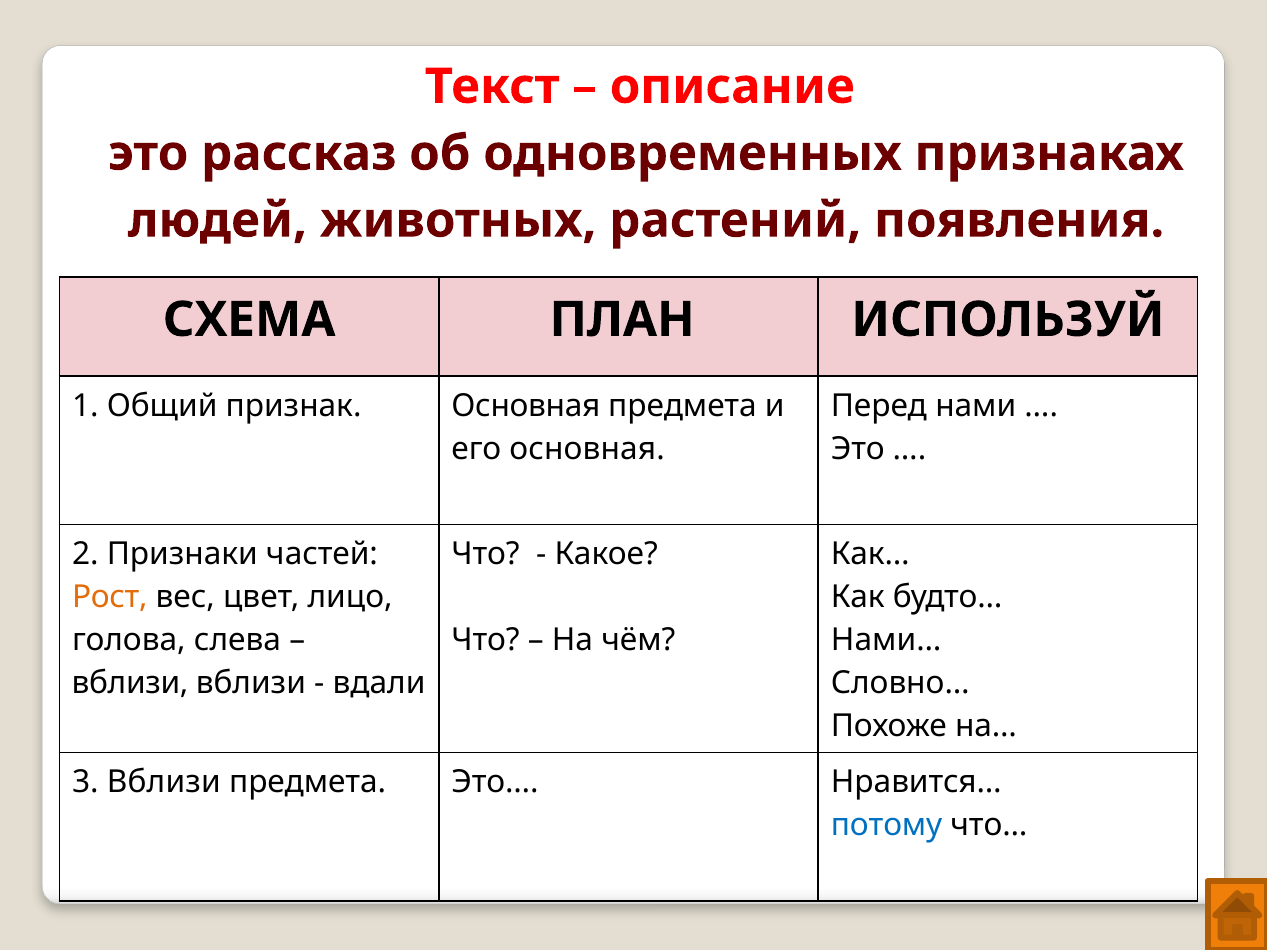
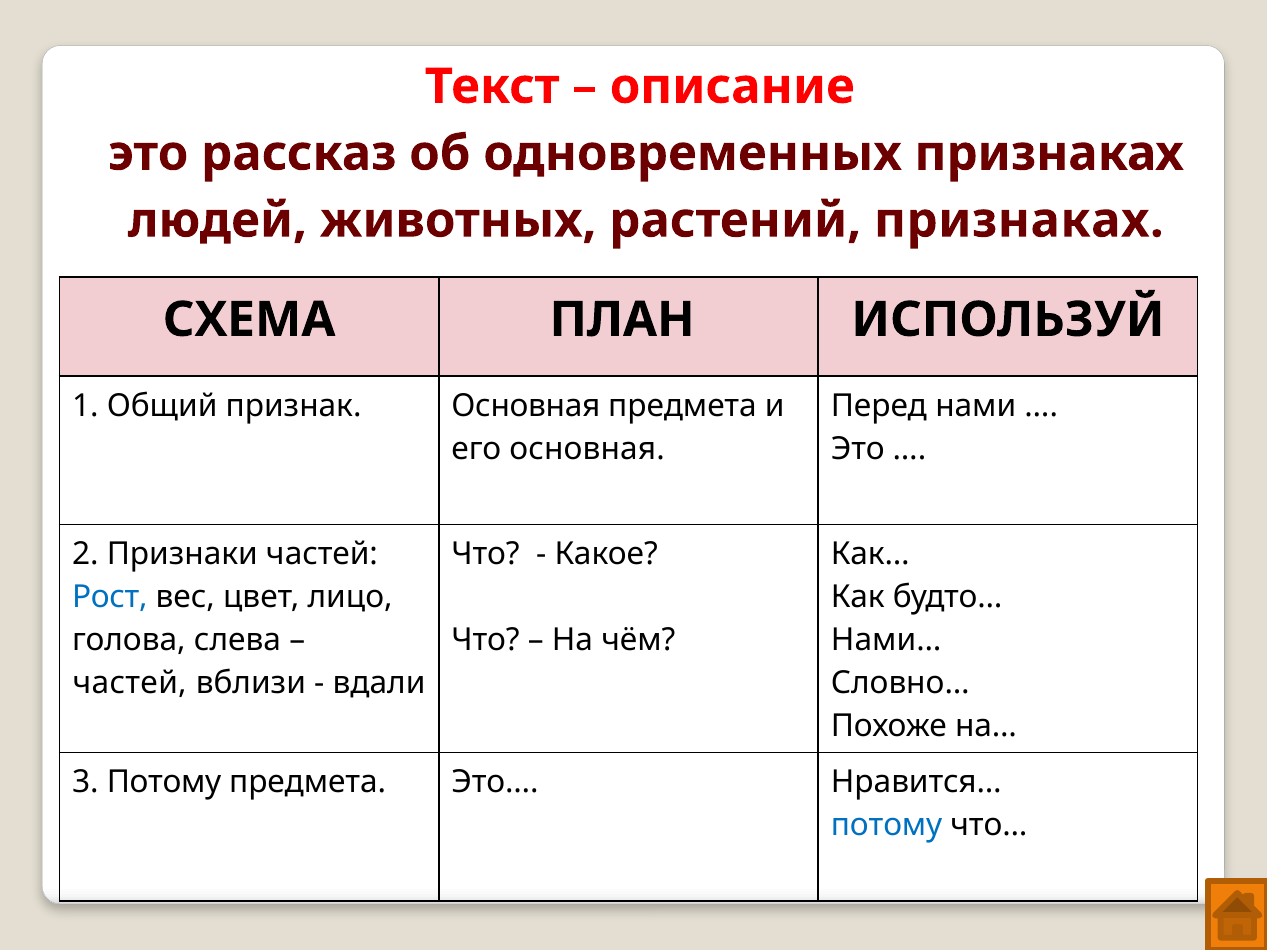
растений появления: появления -> признаках (1019, 220)
Рост colour: orange -> blue (110, 597)
вблизи: вблизи -> частей (130, 684)
3 Вблизи: Вблизи -> Потому (164, 782)
